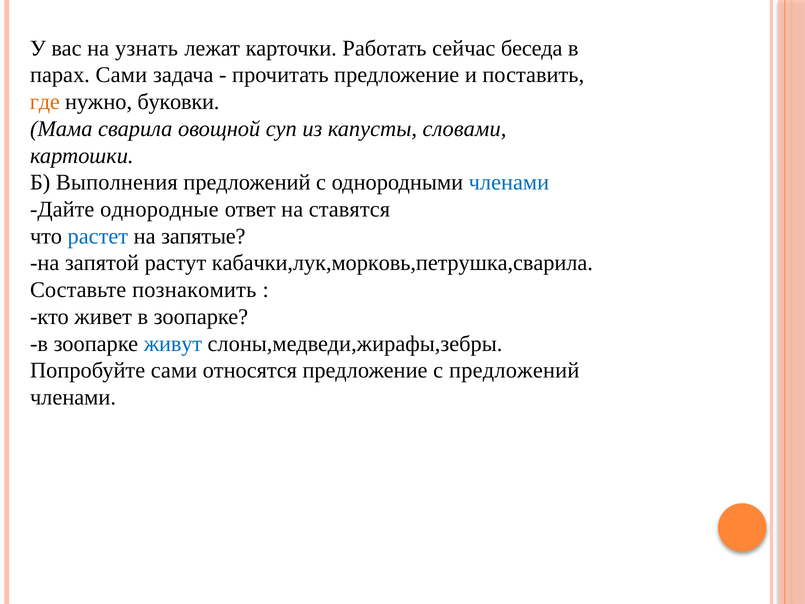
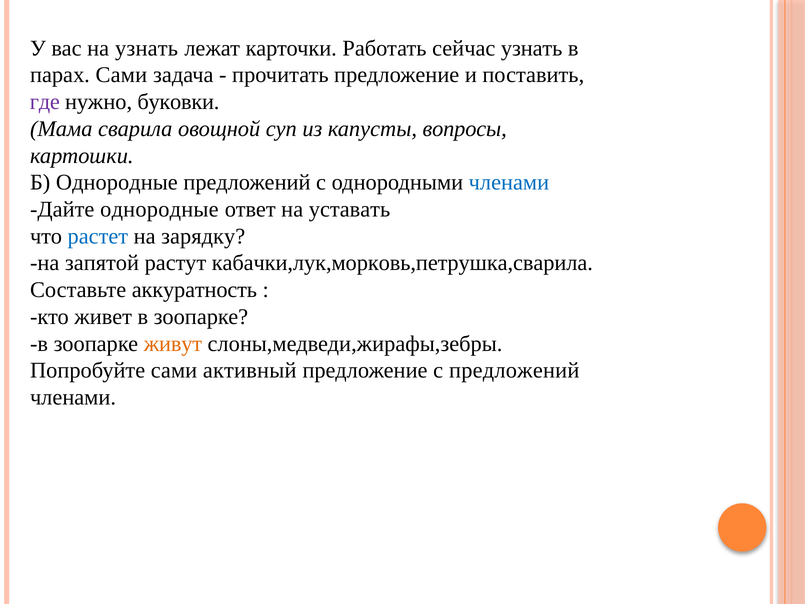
сейчас беседа: беседа -> узнать (532, 48)
где colour: orange -> purple (45, 102)
словами: словами -> вопросы (465, 129)
Б Выполнения: Выполнения -> Однородные (117, 182)
ставятся: ставятся -> уставать (350, 209)
запятые: запятые -> зарядку (203, 236)
познакомить: познакомить -> аккуратность (194, 290)
живут colour: blue -> orange (173, 343)
относятся: относятся -> активный (250, 370)
